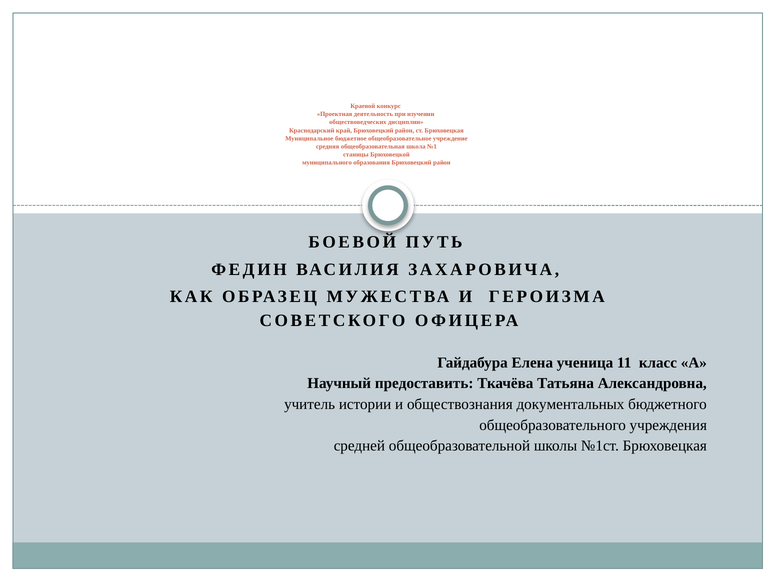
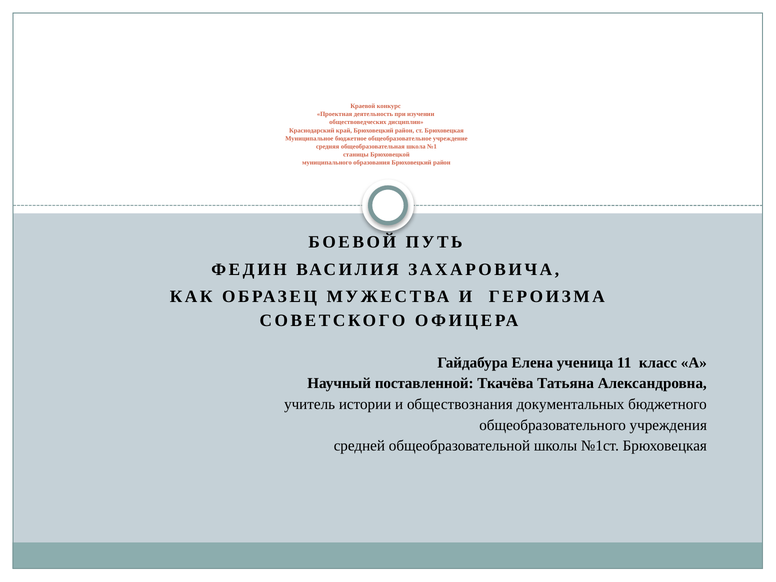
предоставить: предоставить -> поставленной (424, 383)
